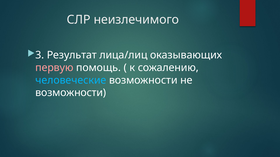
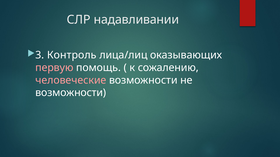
неизлечимого: неизлечимого -> надавливании (136, 20)
Результат: Результат -> Контроль (72, 55)
человеческие colour: light blue -> pink (71, 80)
